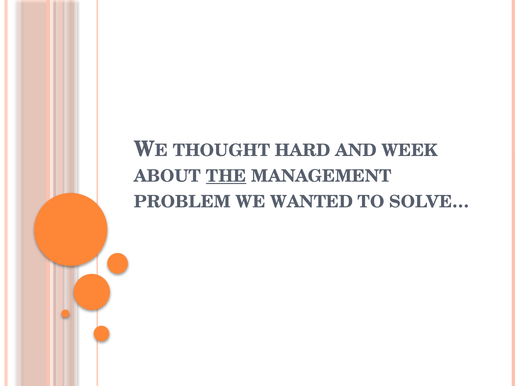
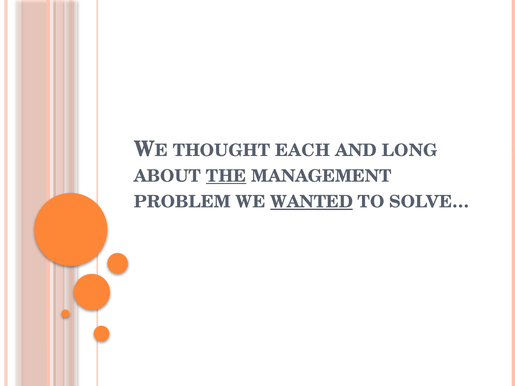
HARD: HARD -> EACH (303, 151)
WEEK: WEEK -> LONG (410, 151)
WANTED underline: none -> present (312, 202)
